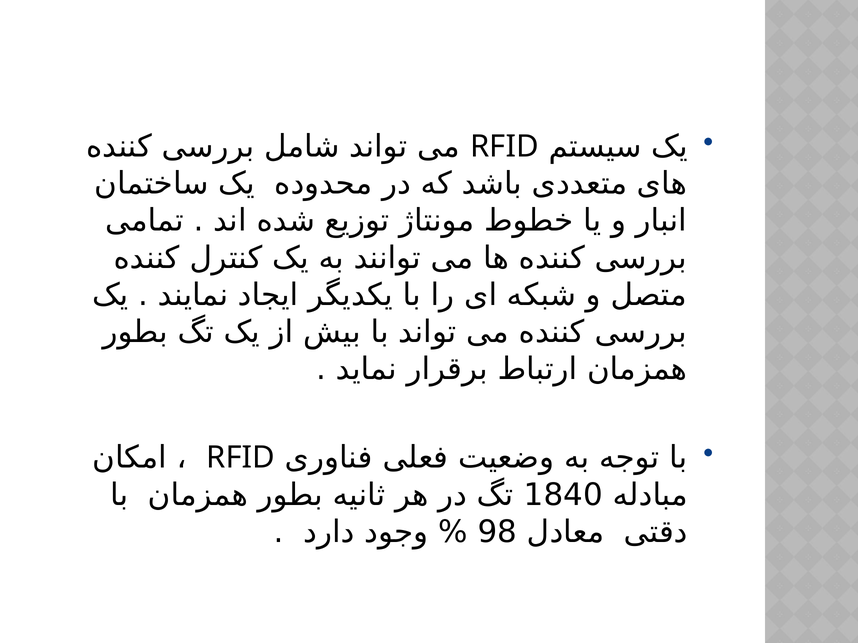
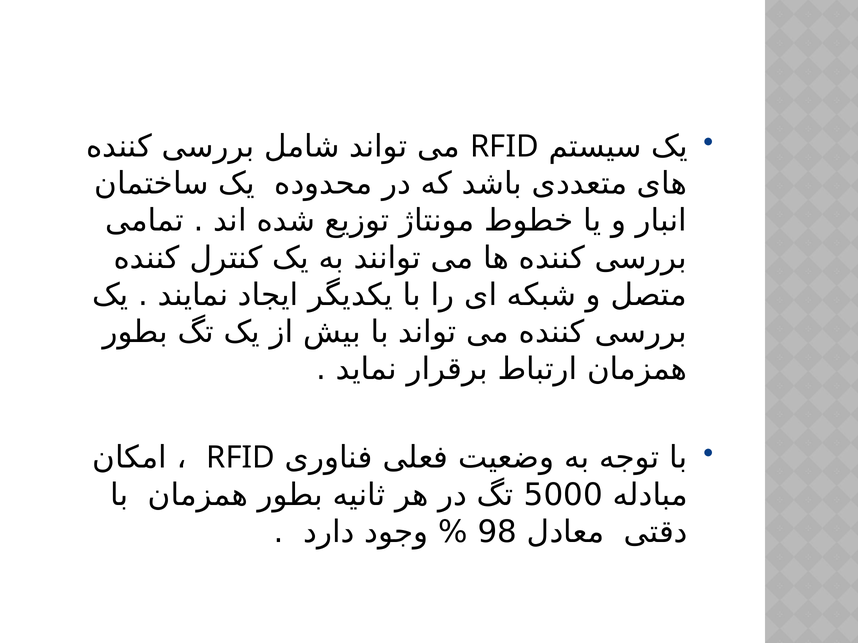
1840: 1840 -> 5000 (563, 495)
